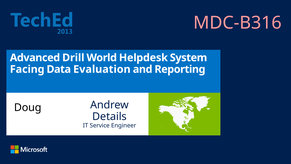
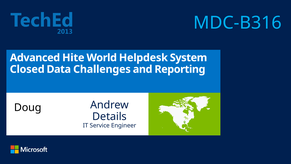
MDC-B316 colour: pink -> light blue (237, 23)
Advanced Drill: Drill -> Hite (73, 58)
Facing: Facing -> Closed (27, 69)
Evaluation: Evaluation -> Challenges (102, 69)
